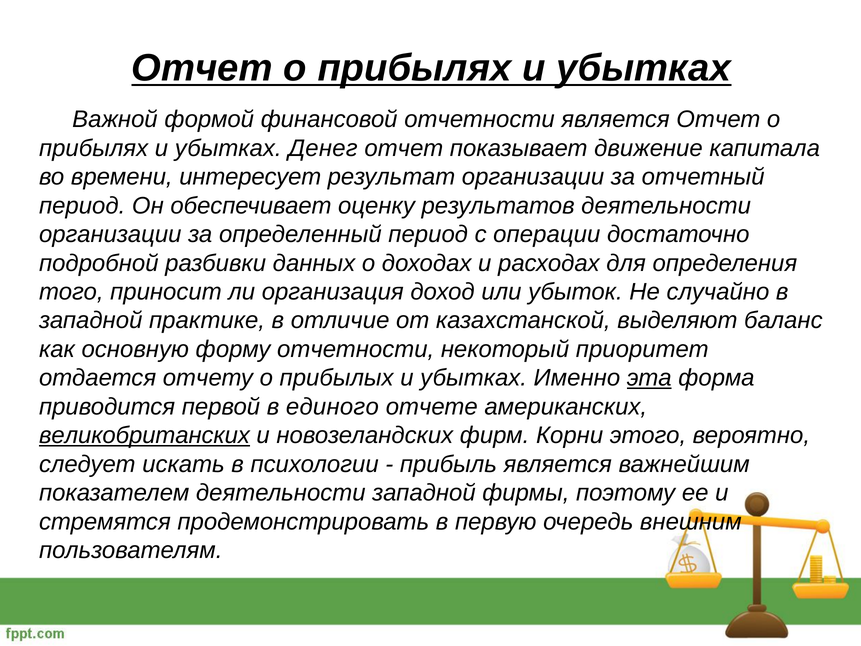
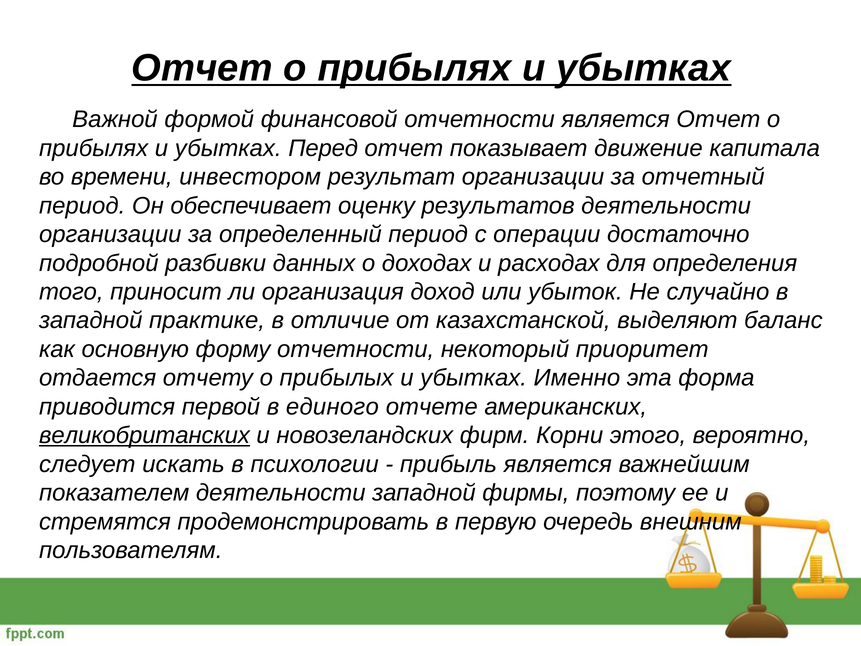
Денег: Денег -> Перед (323, 148)
интересует: интересует -> инвестором (250, 177)
эта underline: present -> none (649, 378)
